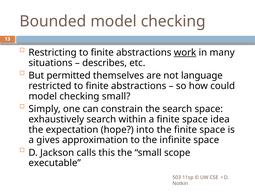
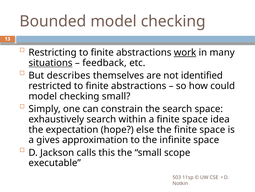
situations underline: none -> present (50, 63)
describes: describes -> feedback (105, 63)
permitted: permitted -> describes (69, 75)
language: language -> identified (202, 75)
into: into -> else (145, 129)
